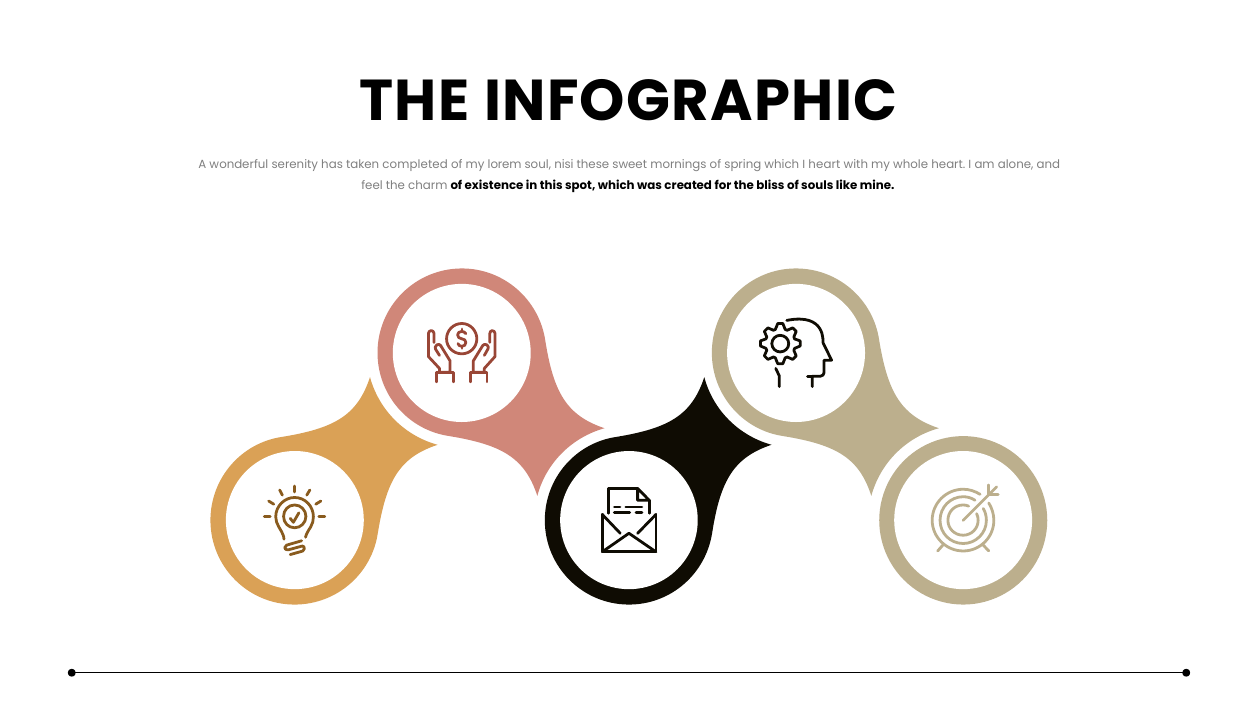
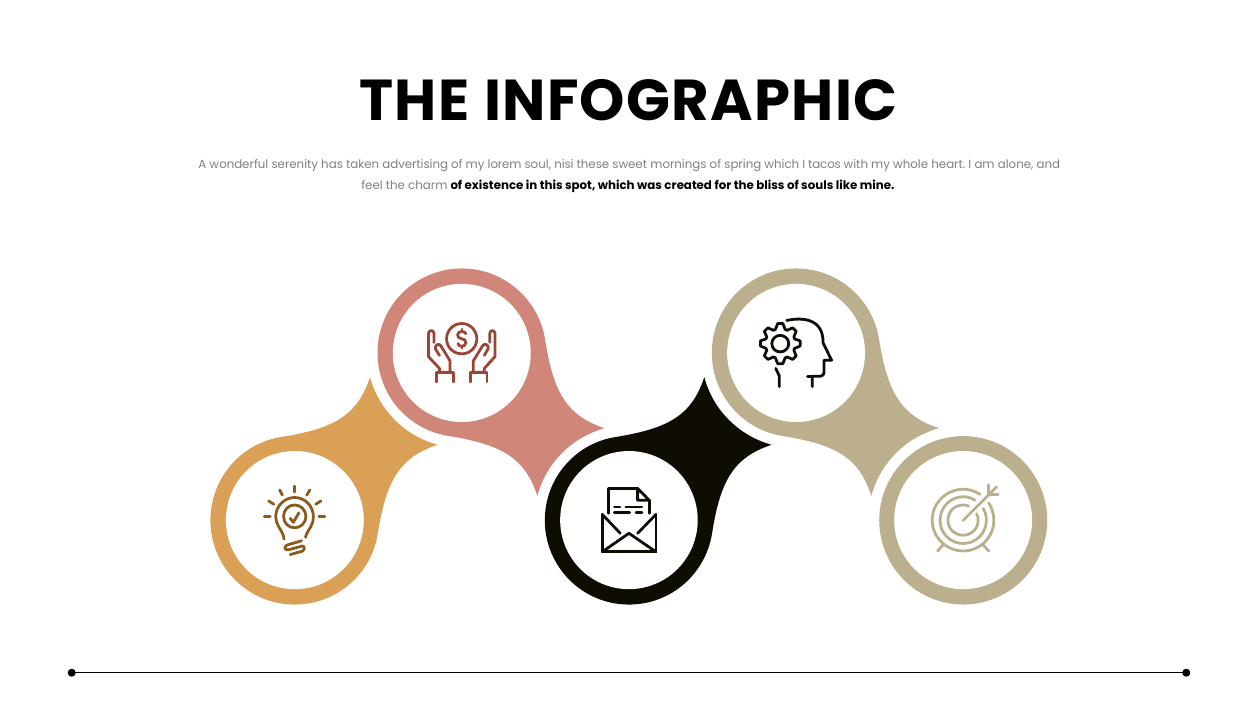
completed: completed -> advertising (415, 164)
I heart: heart -> tacos (825, 164)
